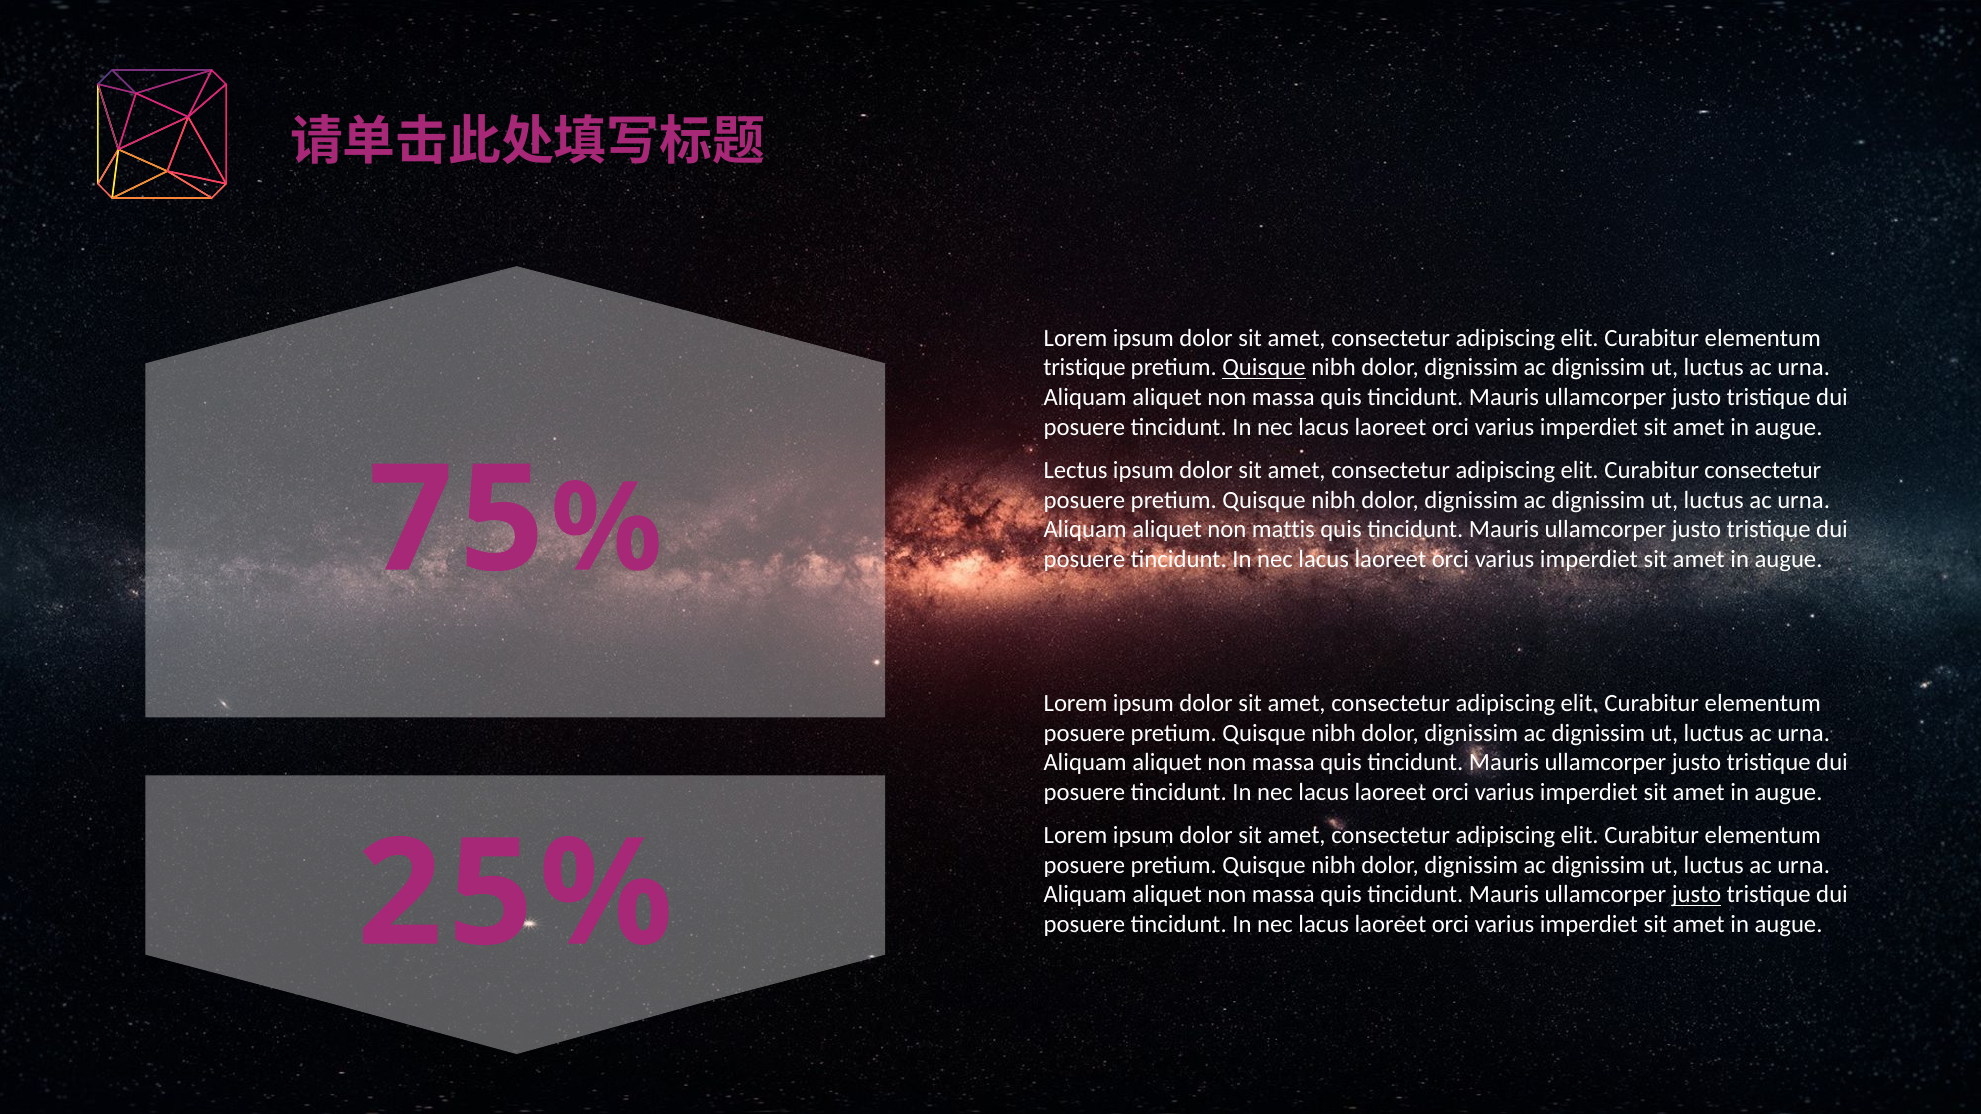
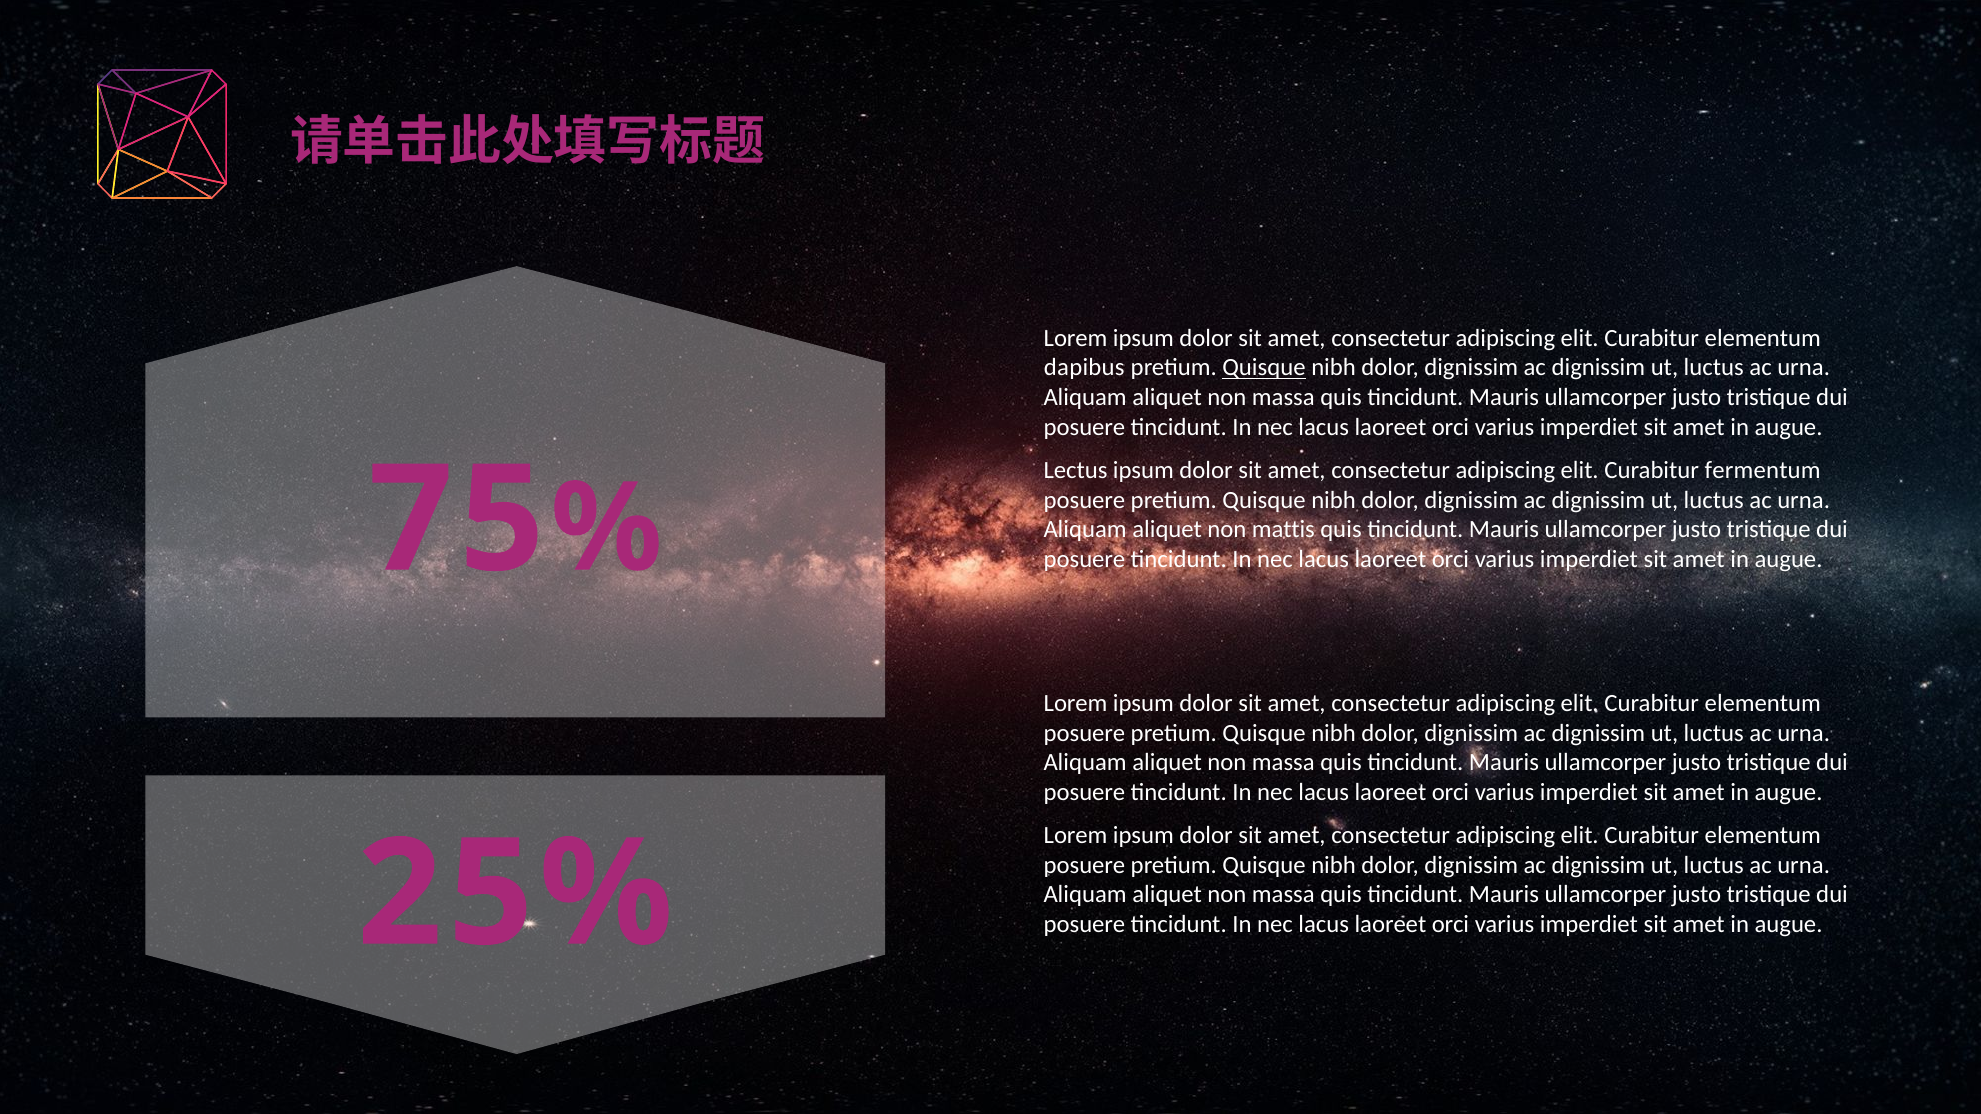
tristique: tristique -> dapibus (1084, 368)
Curabitur consectetur: consectetur -> fermentum (1763, 470)
justo underline: present -> none (1697, 895)
